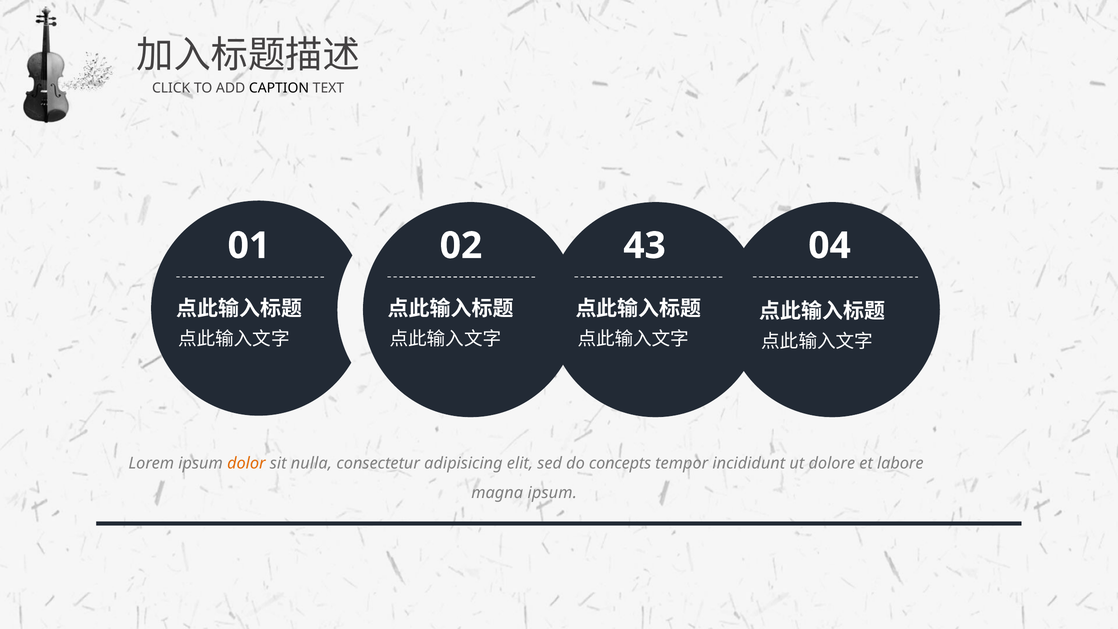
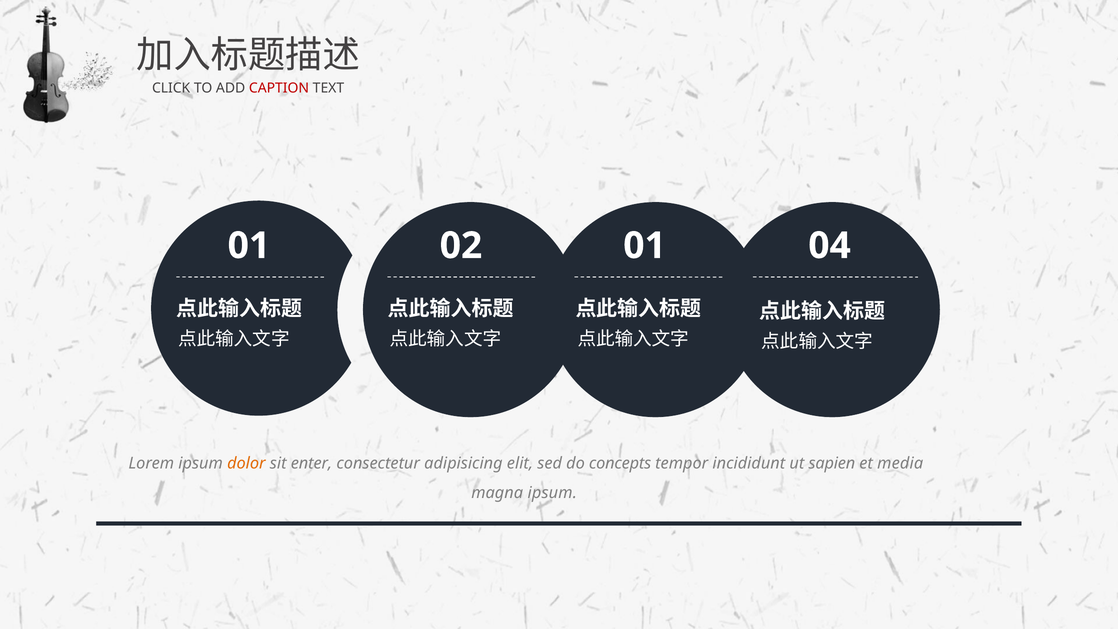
CAPTION colour: black -> red (279, 88)
02 43: 43 -> 01 (645, 246)
nulla: nulla -> enter (311, 463)
dolore: dolore -> sapien (832, 463)
labore: labore -> media (900, 463)
